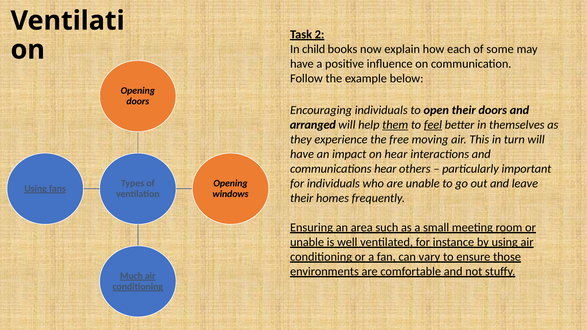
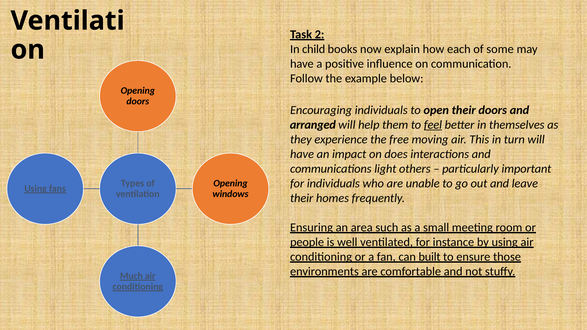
them underline: present -> none (395, 125)
on hear: hear -> does (396, 154)
communications hear: hear -> light (385, 169)
unable: unable -> people (307, 242)
vary: vary -> built (430, 257)
